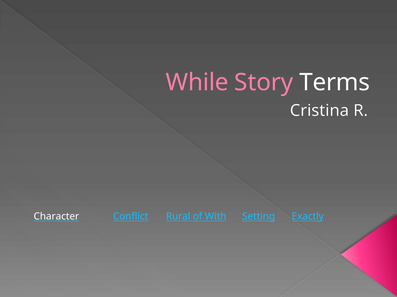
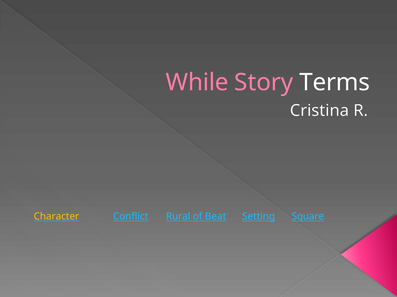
Character colour: white -> yellow (56, 217)
With: With -> Beat (216, 217)
Exactly: Exactly -> Square (308, 217)
